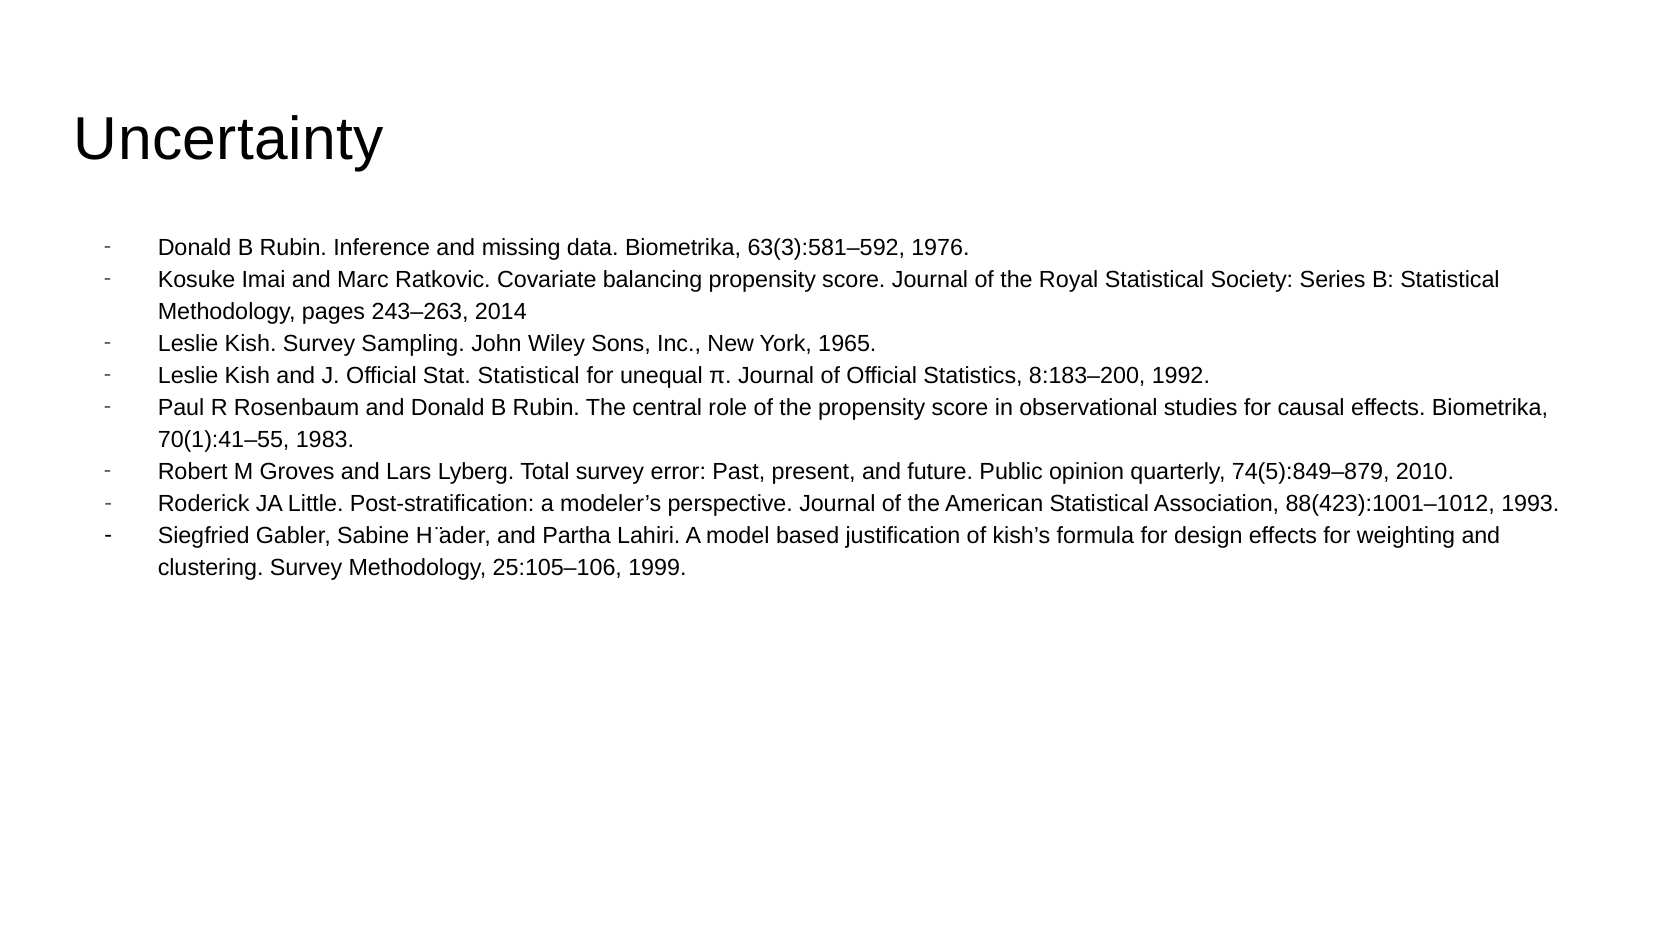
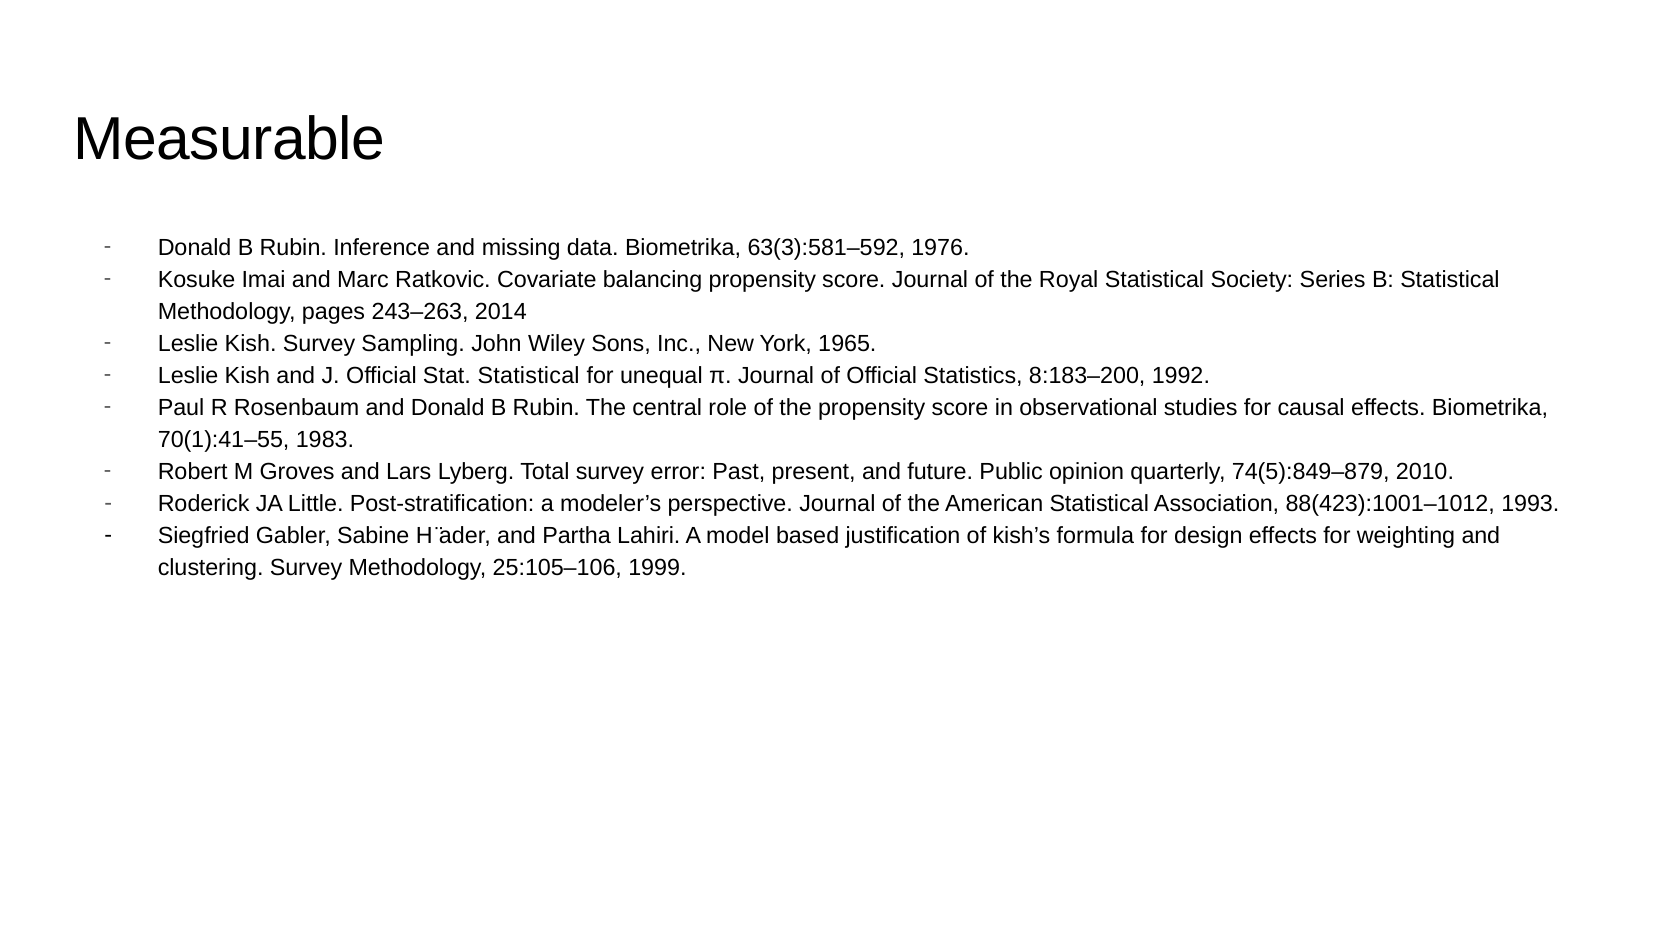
Uncertainty: Uncertainty -> Measurable (229, 139)
